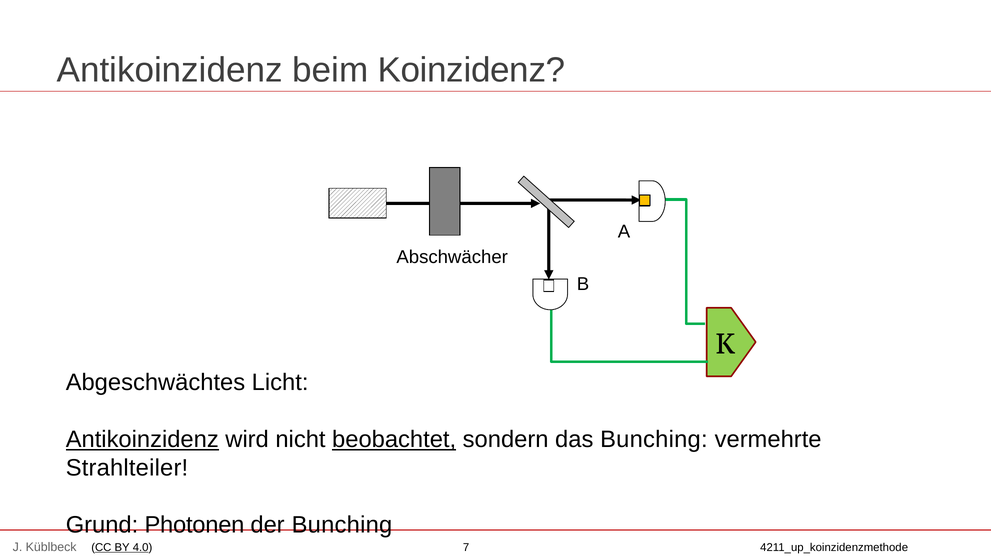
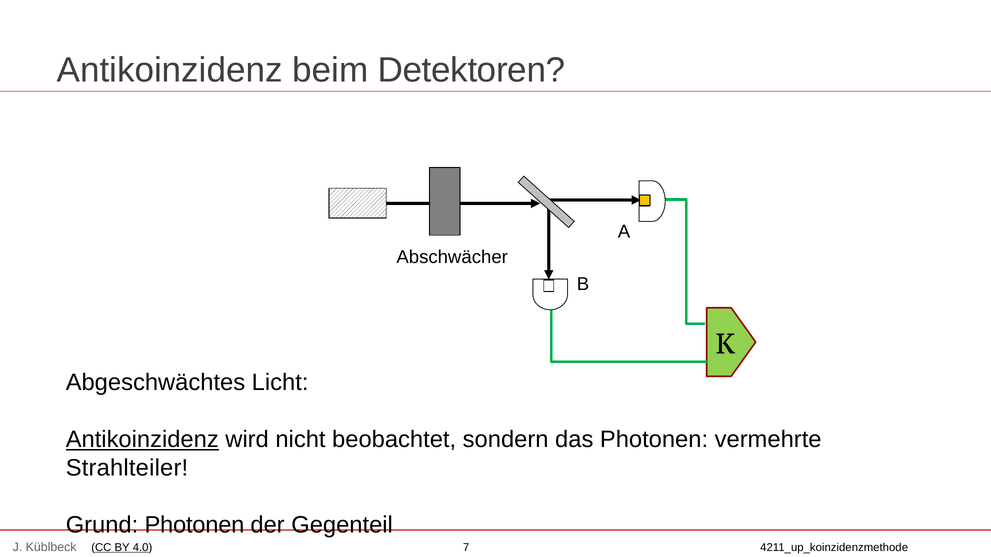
Koinzidenz: Koinzidenz -> Detektoren (471, 70)
beobachtet underline: present -> none (394, 440)
das Bunching: Bunching -> Photonen (654, 440)
der Bunching: Bunching -> Gegenteil (342, 525)
